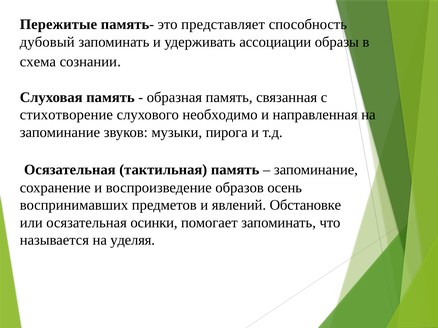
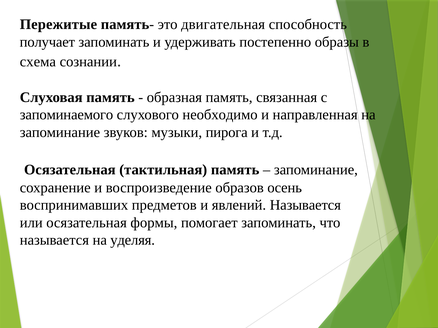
представляет: представляет -> двигательная (223, 24)
дубовый: дубовый -> получает (47, 42)
ассоциации: ассоциации -> постепенно (275, 42)
стихотворение: стихотворение -> запоминаемого (66, 115)
явлений Обстановке: Обстановке -> Называется (305, 205)
осинки: осинки -> формы (154, 223)
